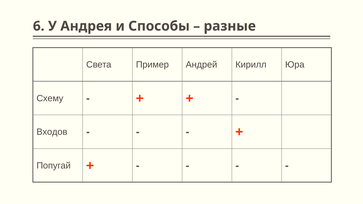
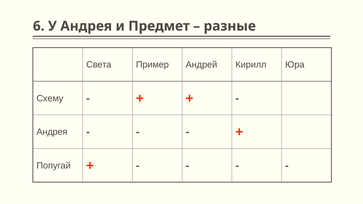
Способы: Способы -> Предмет (159, 26)
Входов: Входов -> Андрея (52, 132)
